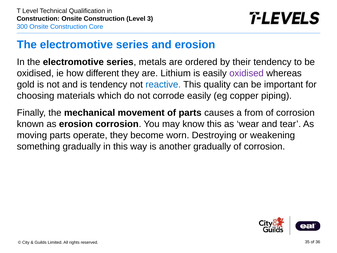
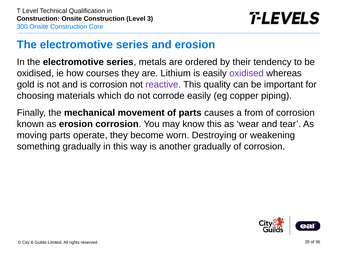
different: different -> courses (102, 73)
is tendency: tendency -> corrosion (109, 84)
reactive colour: blue -> purple (163, 84)
